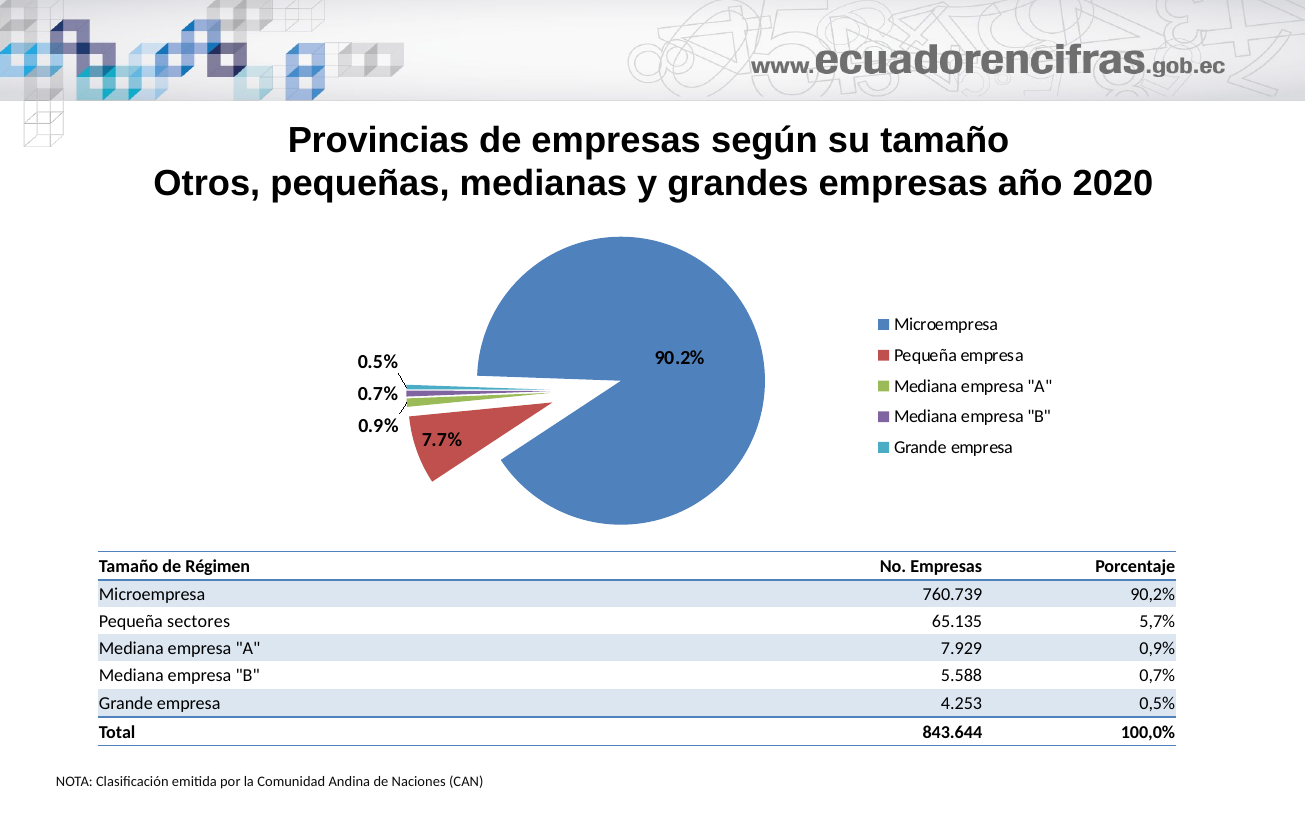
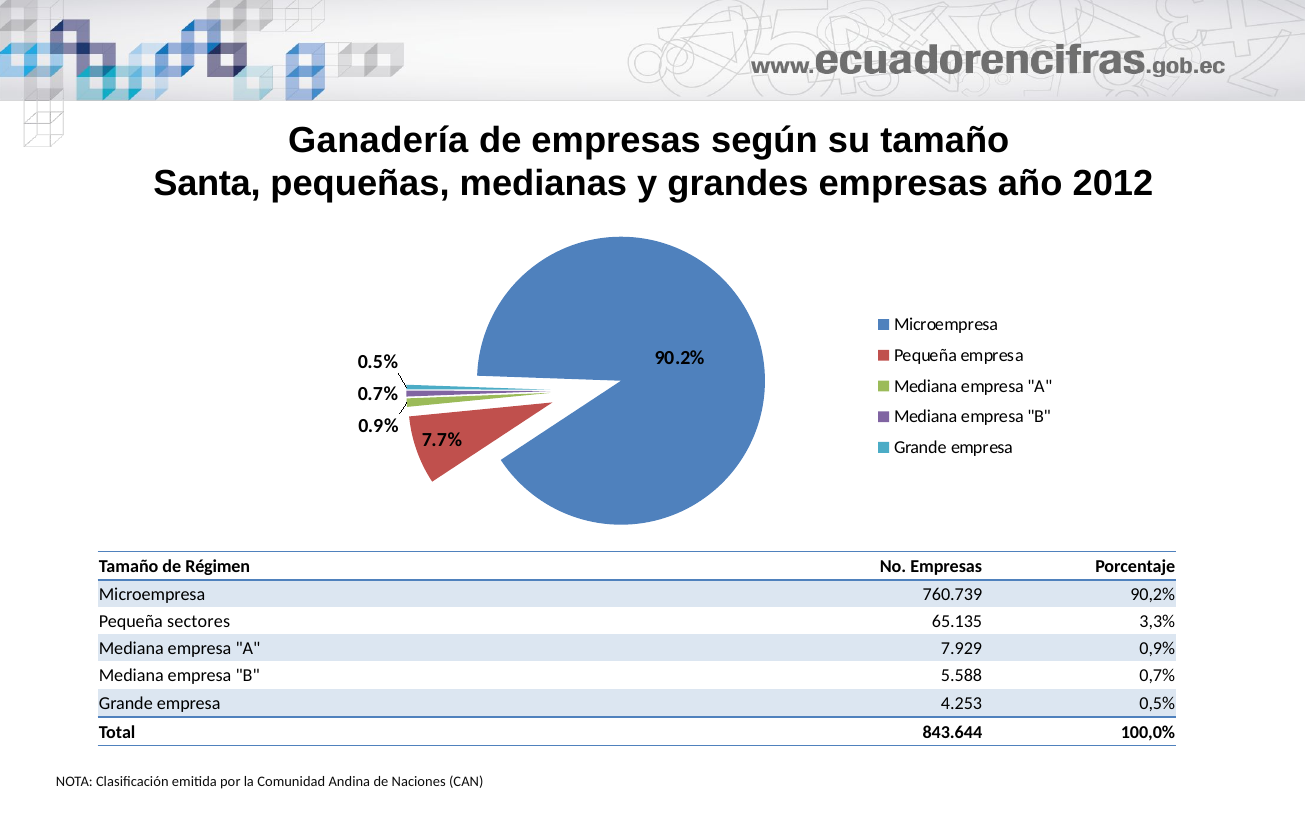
Provincias: Provincias -> Ganadería (378, 140)
Otros: Otros -> Santa (207, 184)
2020: 2020 -> 2012 (1113, 184)
5,7%: 5,7% -> 3,3% (1157, 621)
